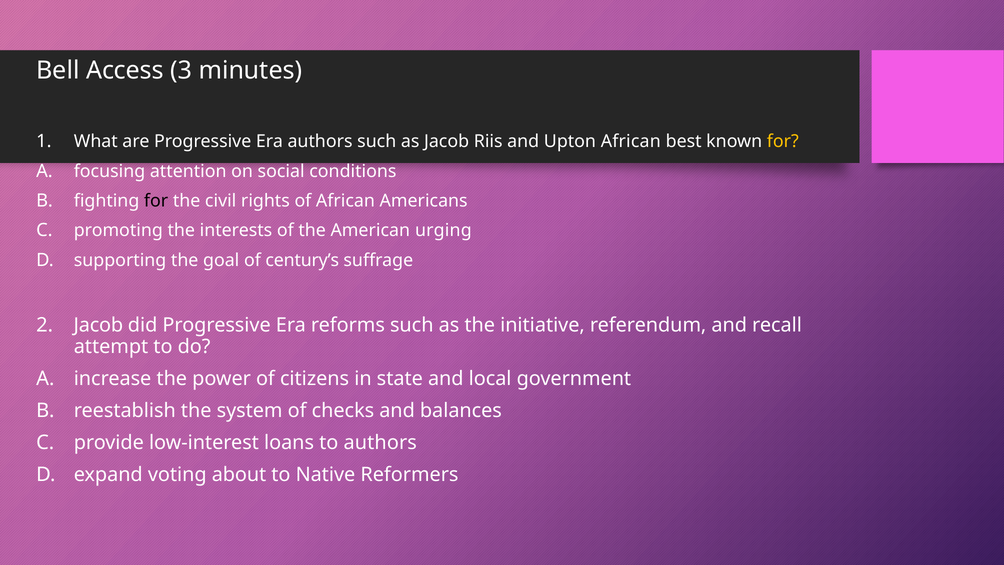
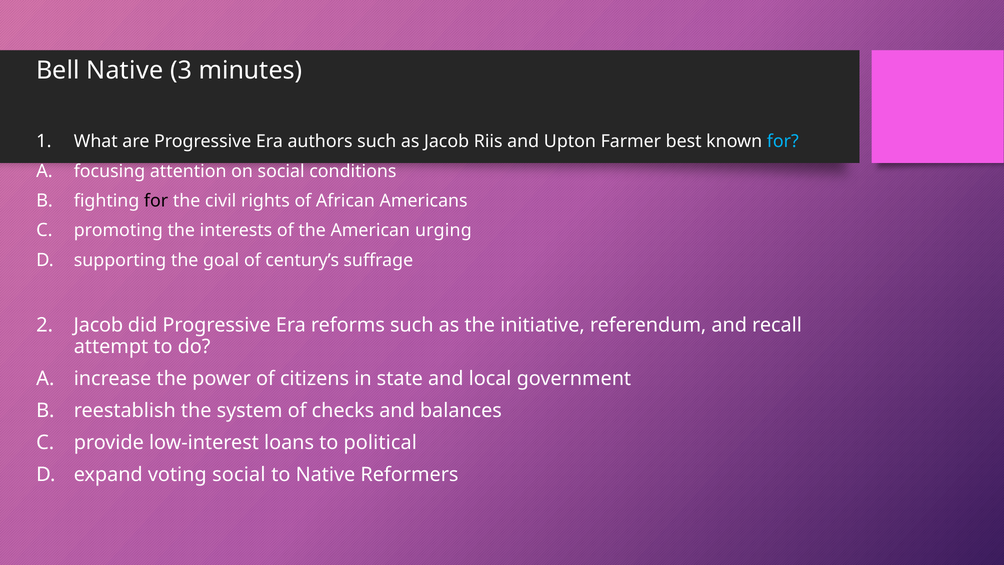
Bell Access: Access -> Native (125, 70)
Upton African: African -> Farmer (631, 141)
for colour: yellow -> light blue (783, 141)
to authors: authors -> political (380, 442)
voting about: about -> social (239, 474)
